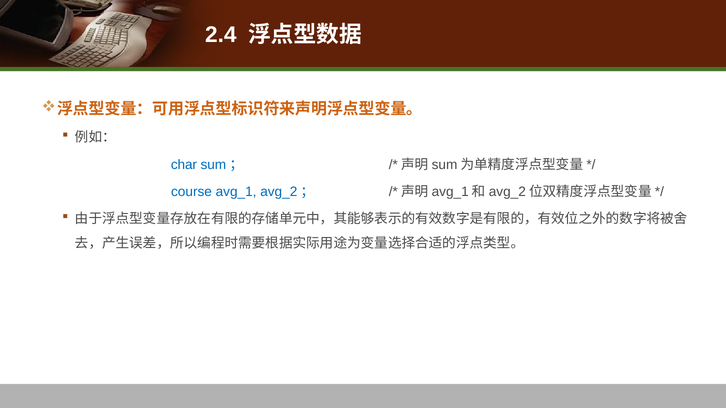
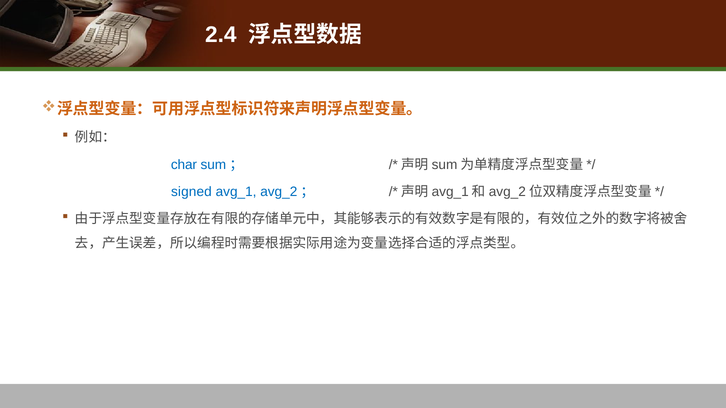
course: course -> signed (191, 192)
